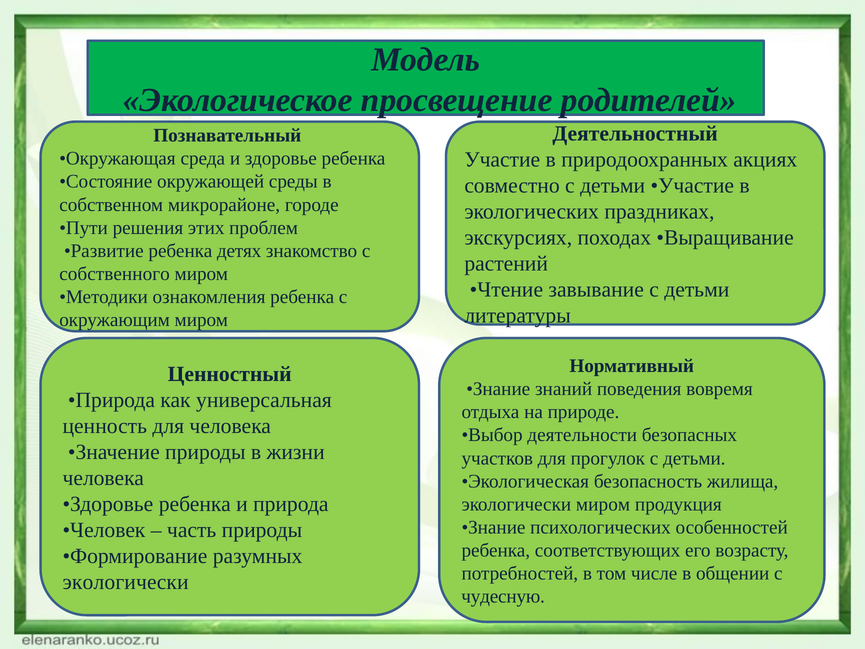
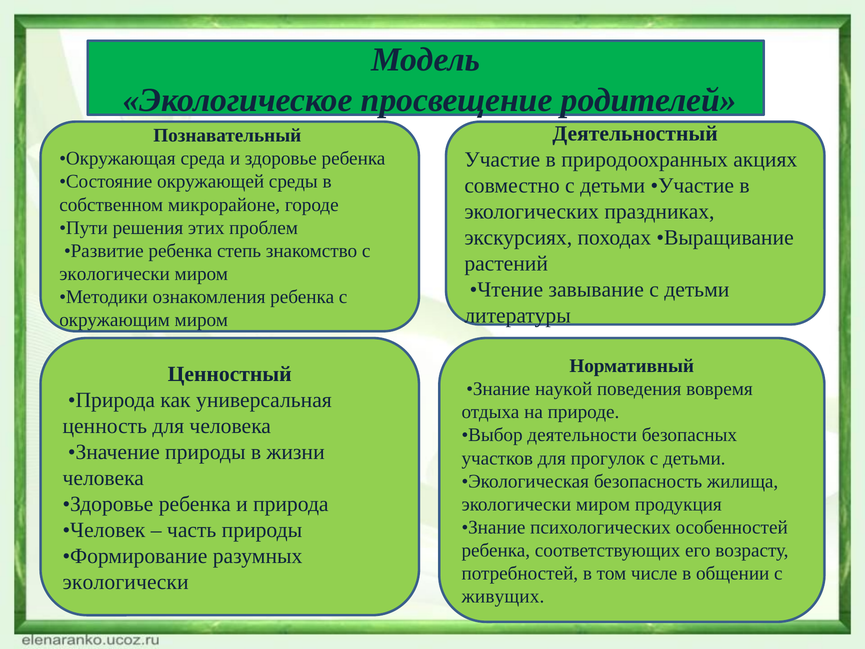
детях: детях -> степь (239, 251)
собственного: собственного -> экологически (115, 274)
знаний: знаний -> наукой (564, 389)
чудесную: чудесную -> живущих (503, 596)
